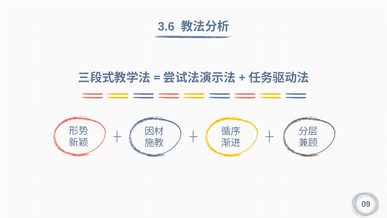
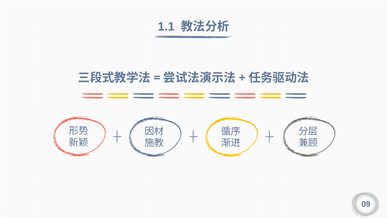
3.6: 3.6 -> 1.1 (166, 26)
